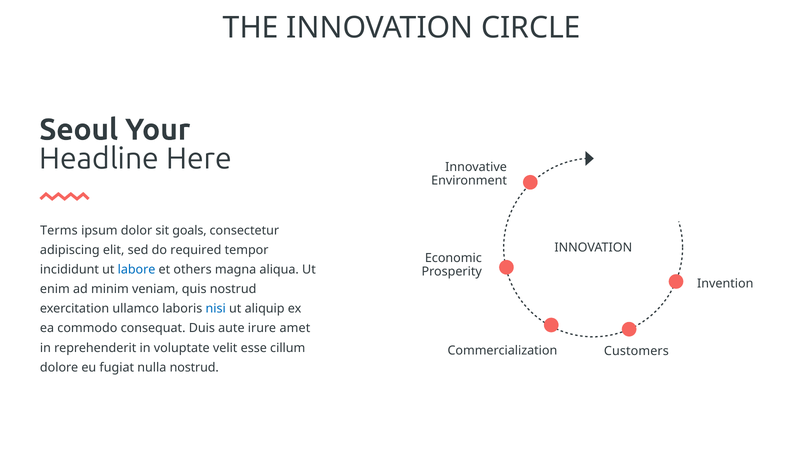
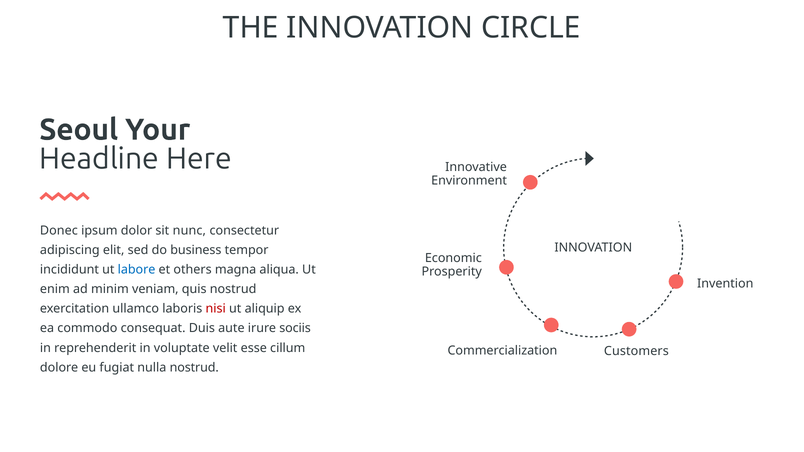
Terms: Terms -> Donec (59, 231)
goals: goals -> nunc (189, 231)
required: required -> business (196, 250)
nisi colour: blue -> red (216, 309)
amet: amet -> sociis (295, 329)
